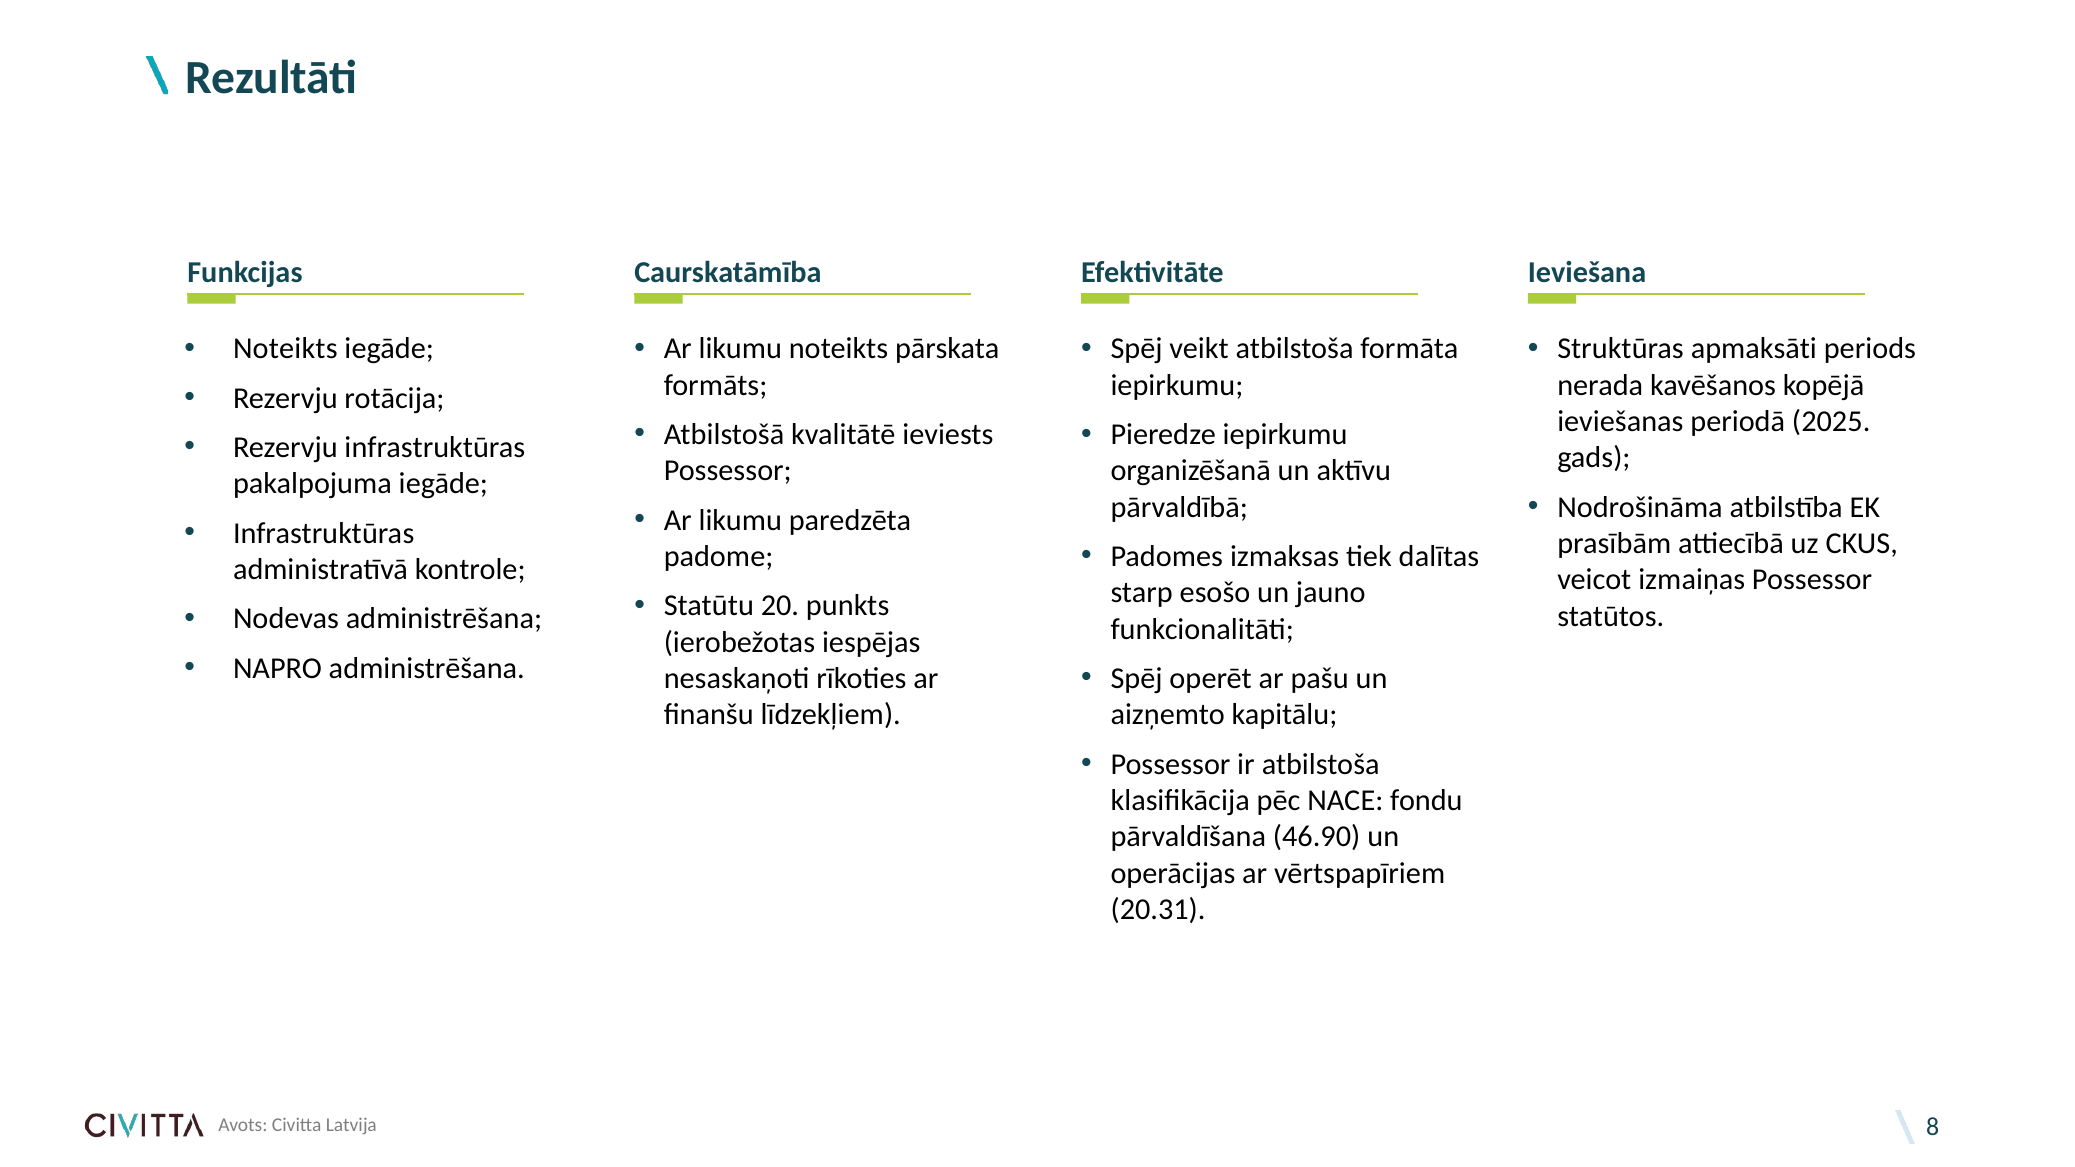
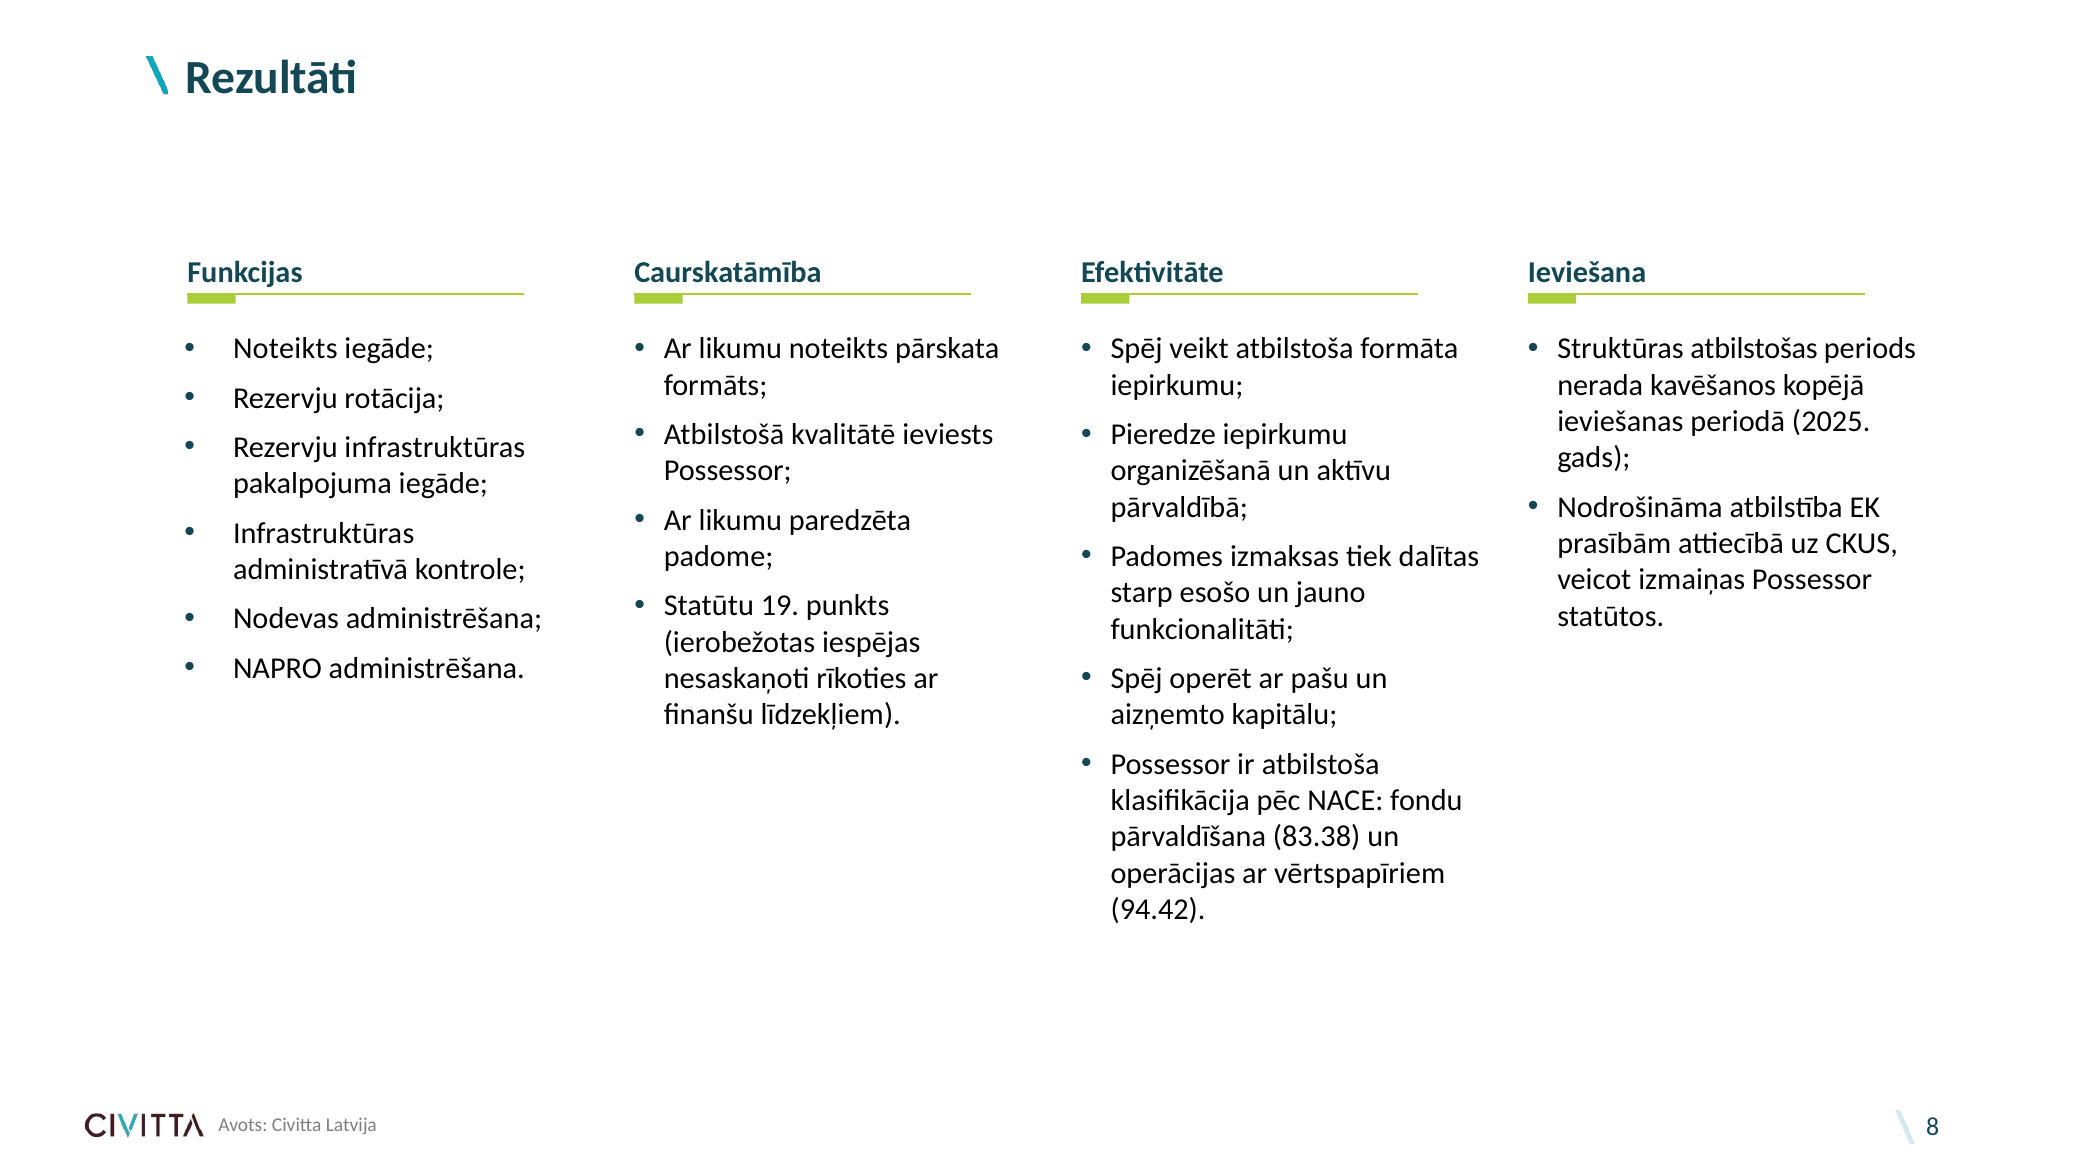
apmaksāti: apmaksāti -> atbilstošas (1754, 349)
20: 20 -> 19 (780, 606)
46.90: 46.90 -> 83.38 (1317, 837)
20.31: 20.31 -> 94.42 (1158, 910)
